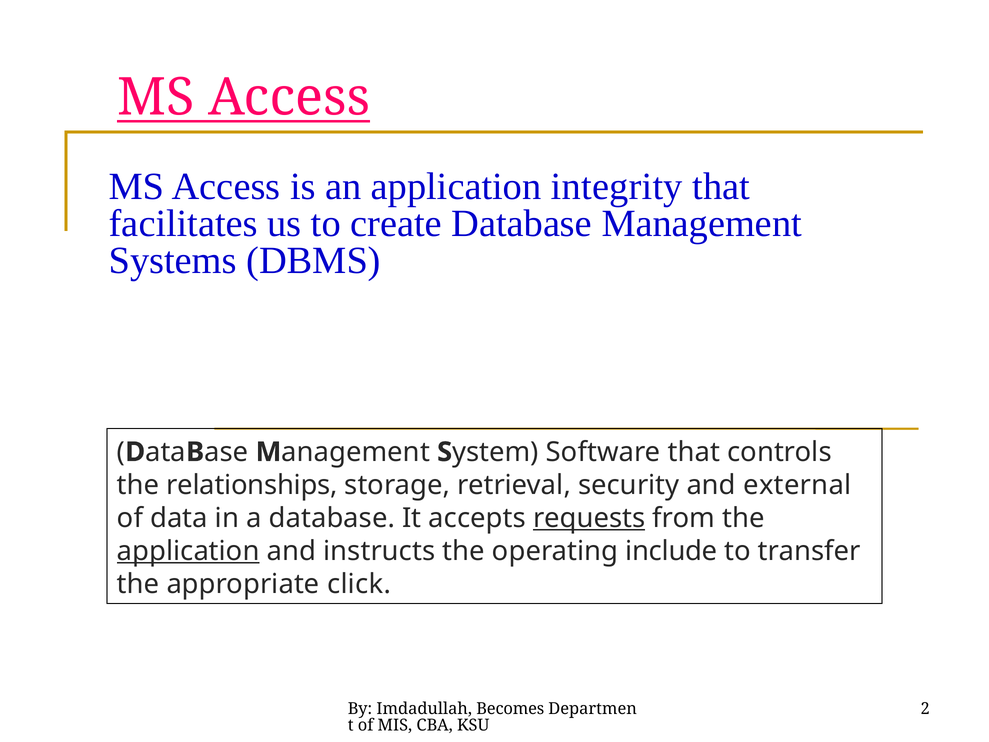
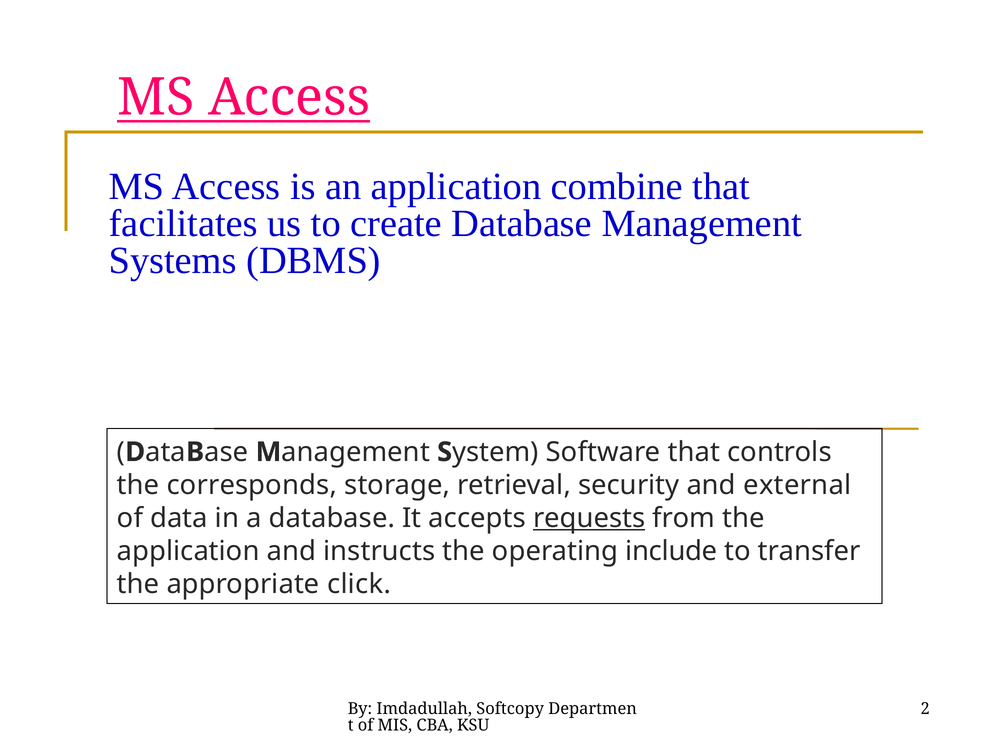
integrity: integrity -> combine (617, 187)
relationships: relationships -> corresponds (252, 485)
application underline: present -> none (188, 551)
Becomes: Becomes -> Softcopy (510, 708)
